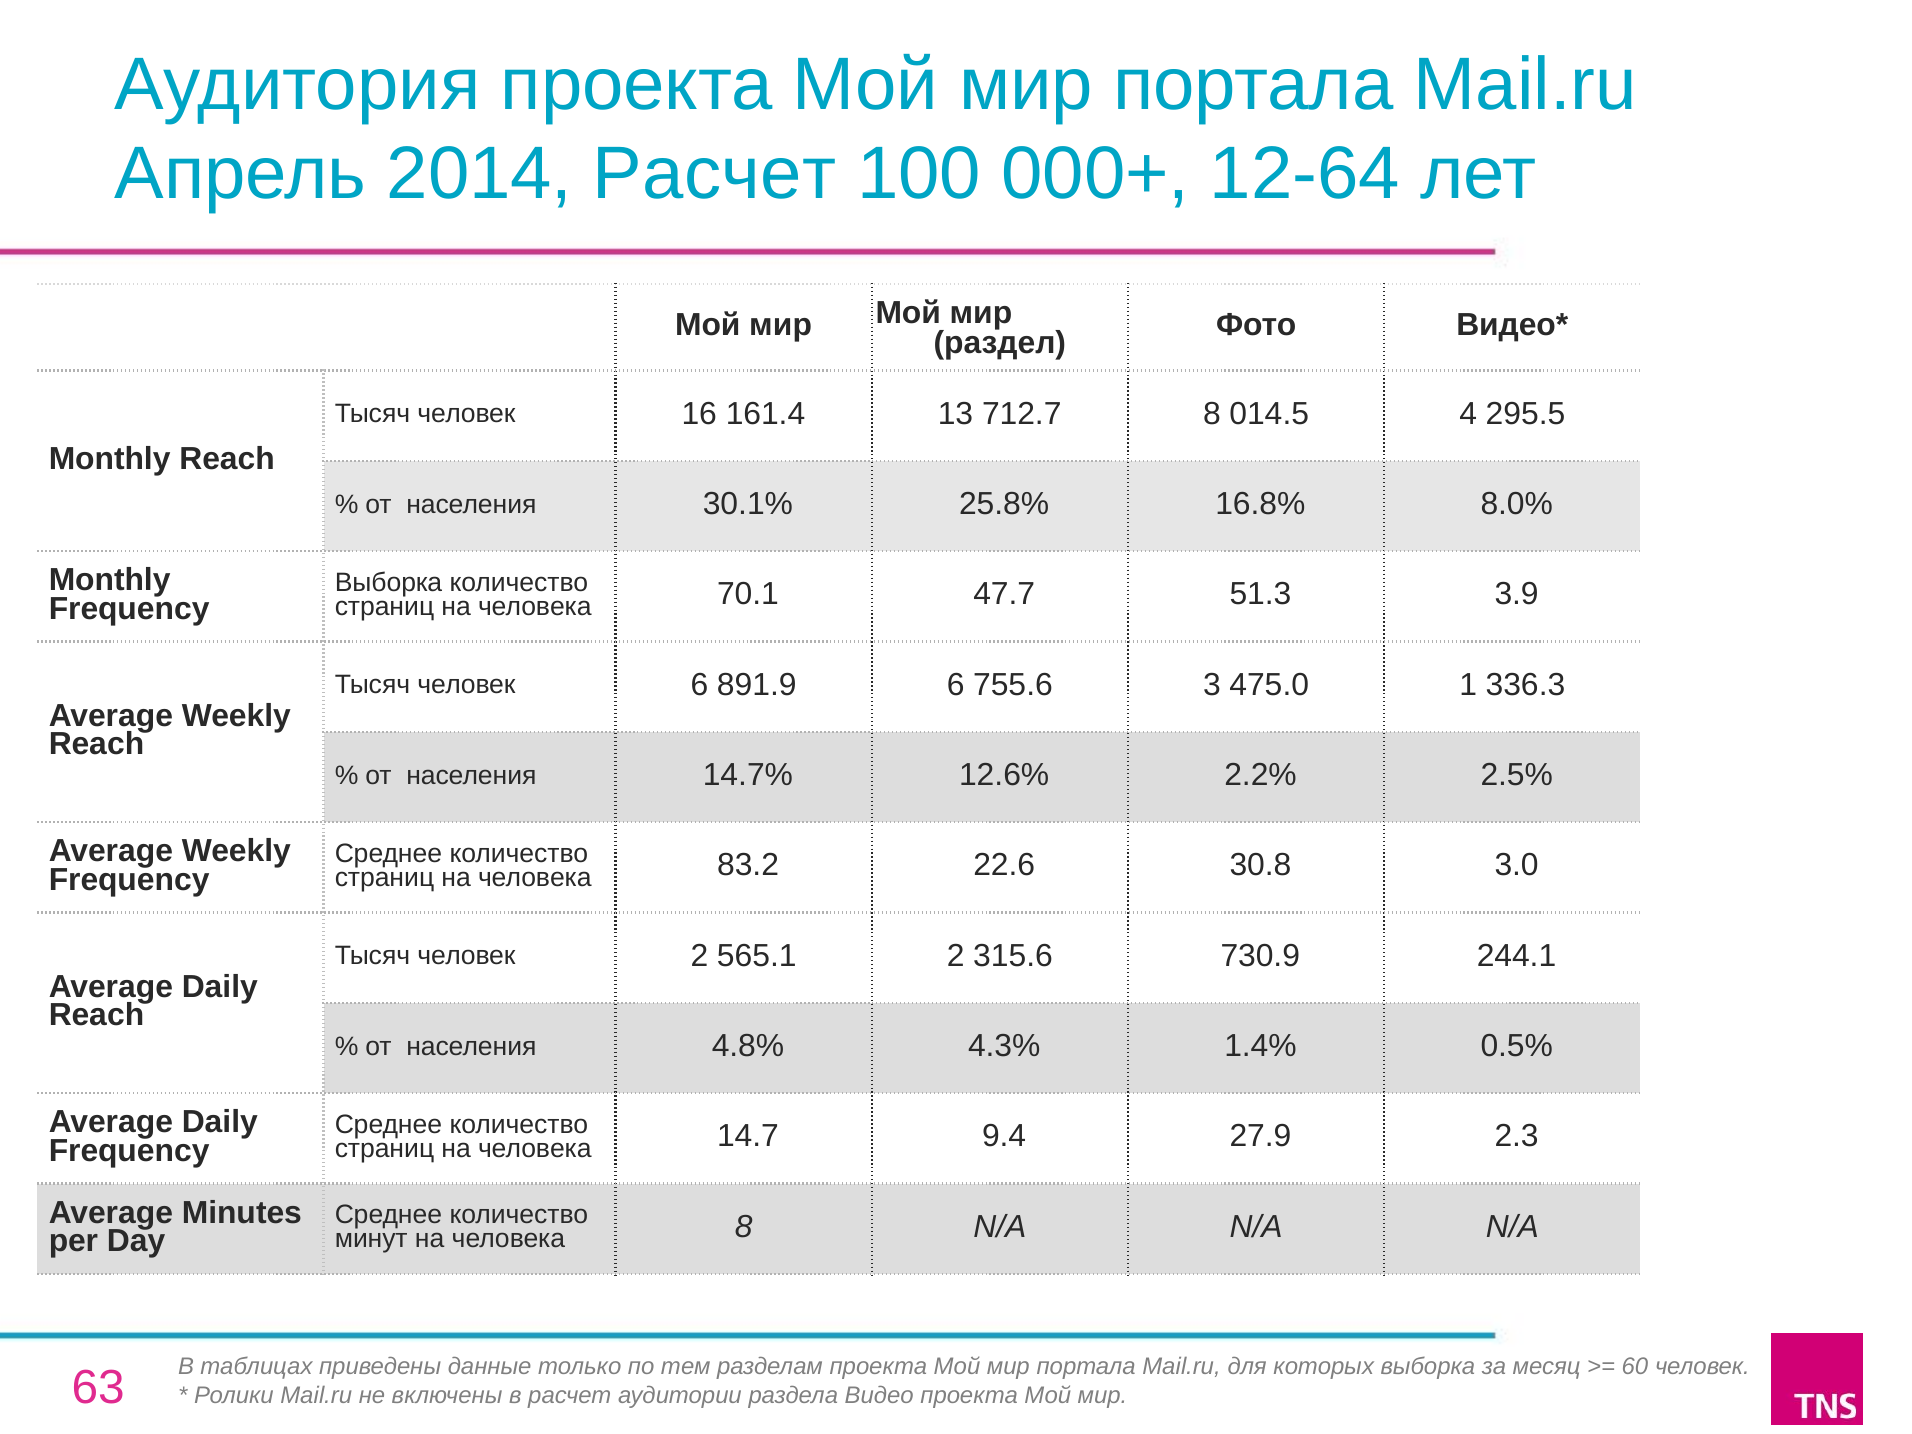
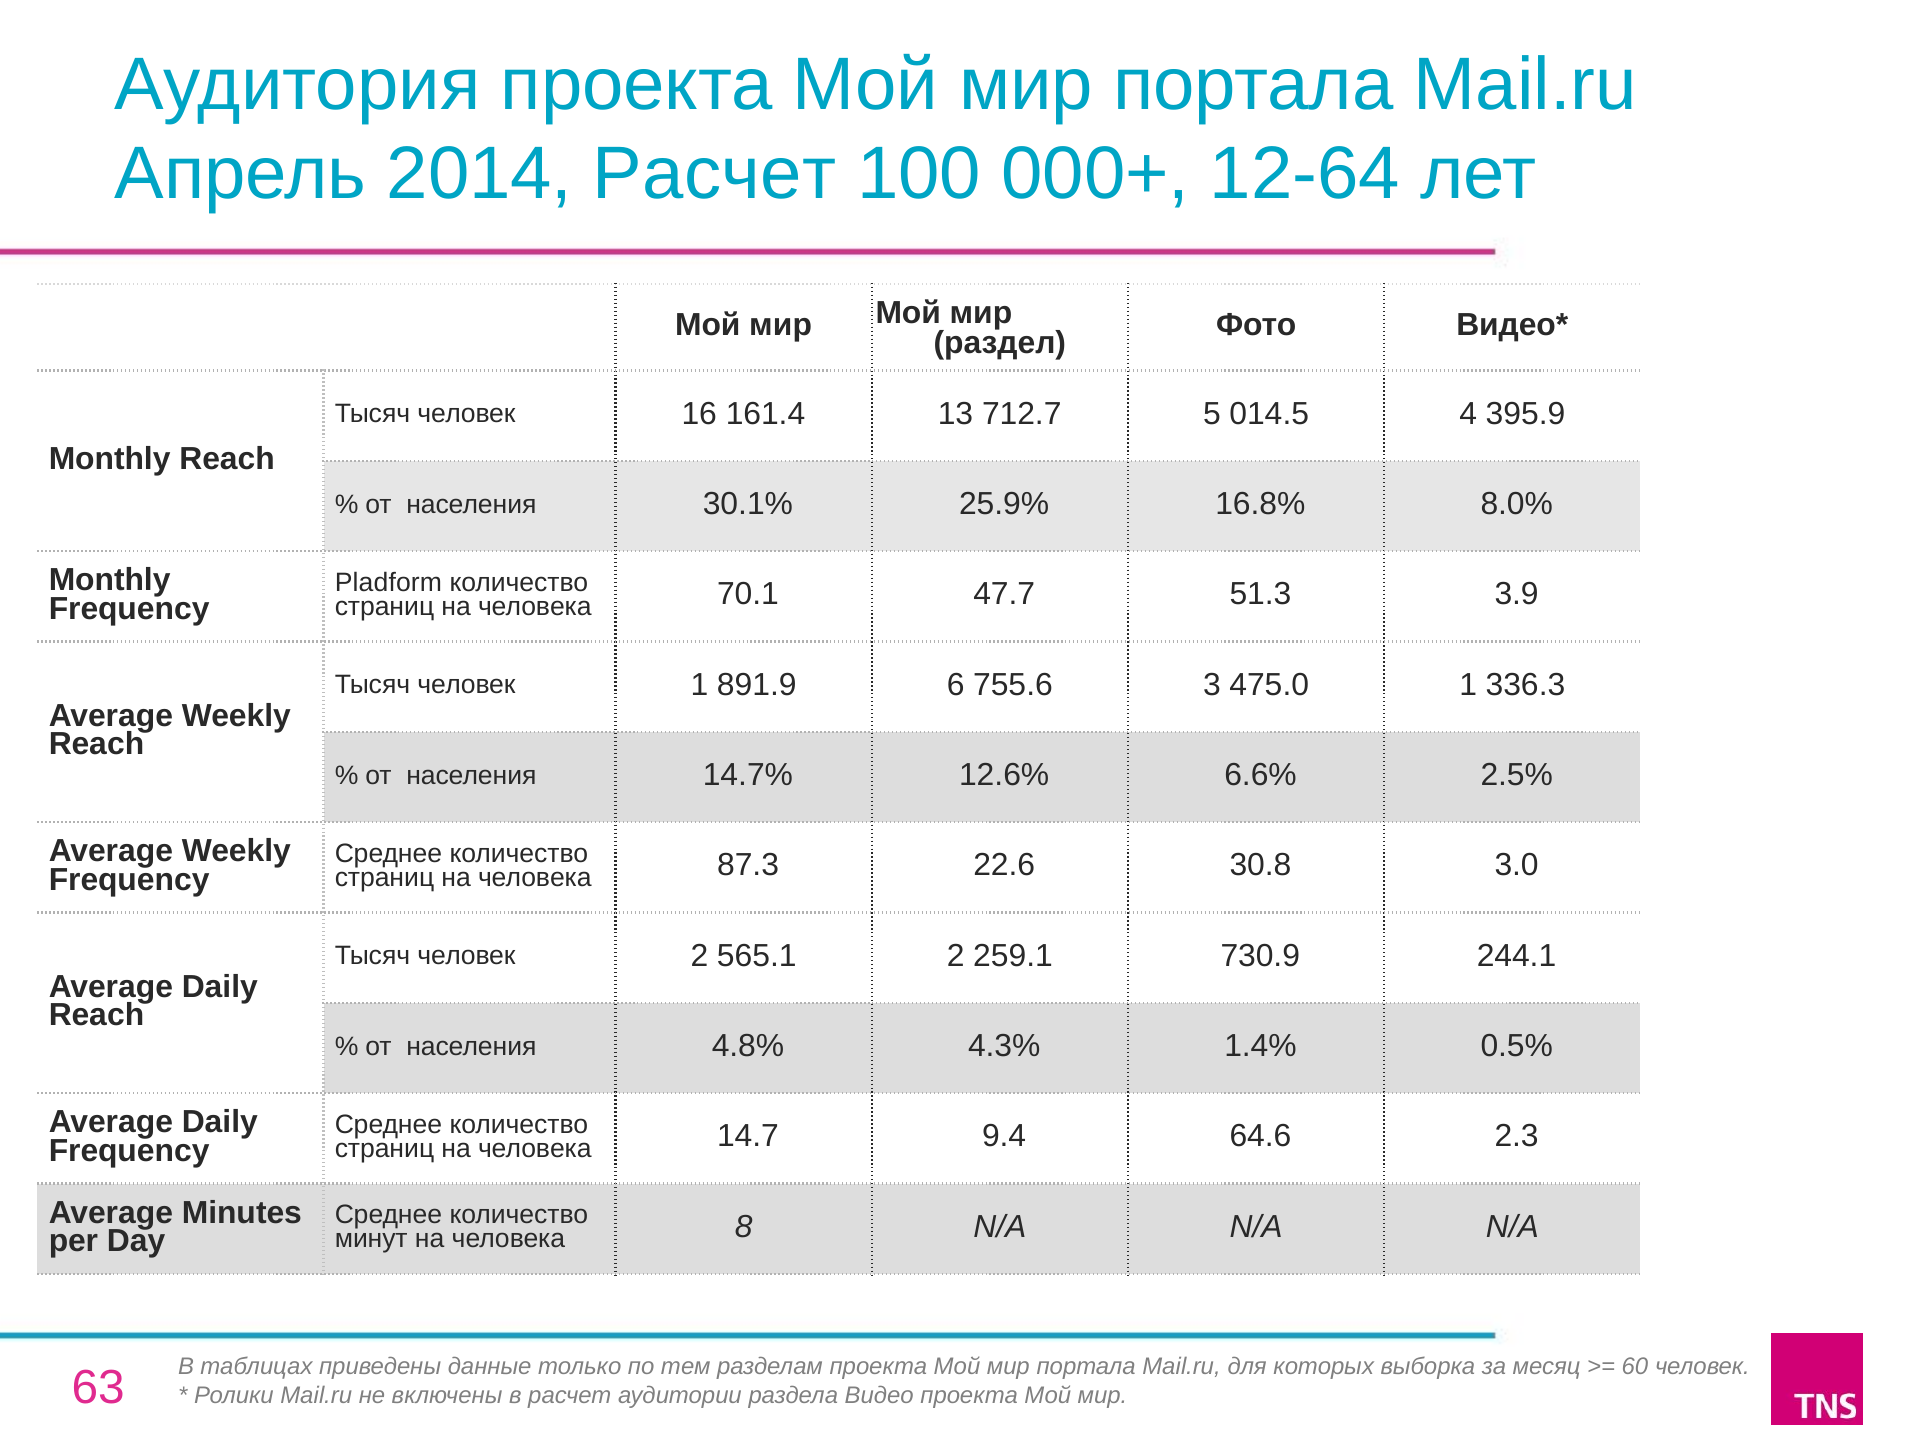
712.7 8: 8 -> 5 (1212, 414)
295.5: 295.5 -> 395.9 (1526, 414)
25.8%: 25.8% -> 25.9% (1004, 504)
Выборка: Выборка -> Pladform (388, 583)
человек 6: 6 -> 1 (699, 685)
2.2%: 2.2% -> 6.6% (1261, 775)
83.2: 83.2 -> 87.3 (748, 865)
315.6: 315.6 -> 259.1 (1013, 956)
27.9: 27.9 -> 64.6 (1260, 1136)
